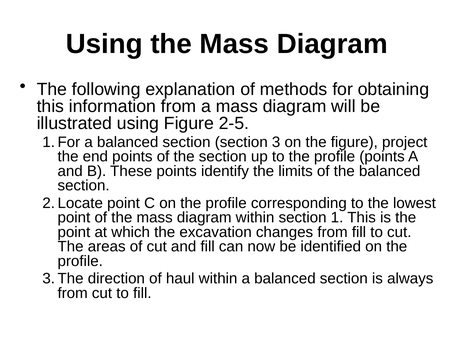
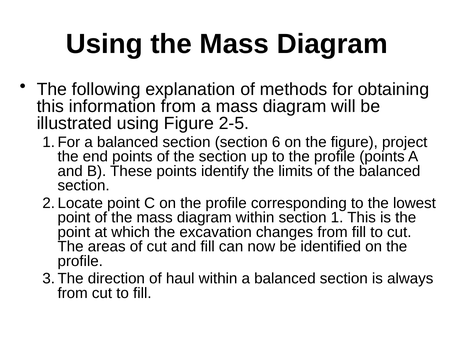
3: 3 -> 6 (276, 142)
